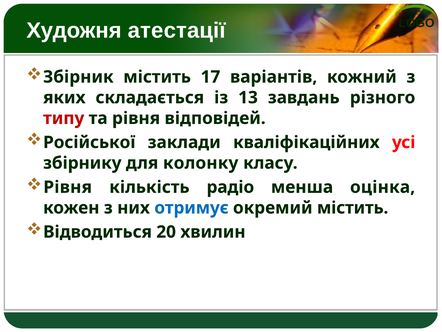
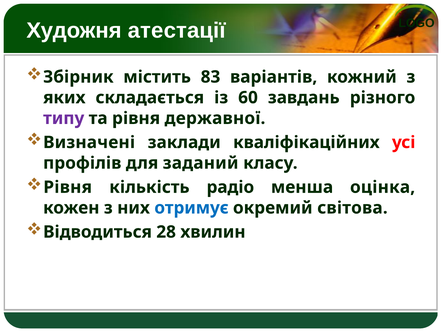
17: 17 -> 83 (210, 77)
13: 13 -> 60 (248, 97)
типу colour: red -> purple (64, 118)
відповідей: відповідей -> державної (215, 118)
Російської: Російської -> Визначені (89, 142)
збірнику: збірнику -> профілів (82, 163)
колонку: колонку -> заданий (201, 163)
окремий містить: містить -> світова (352, 208)
20: 20 -> 28 (166, 232)
